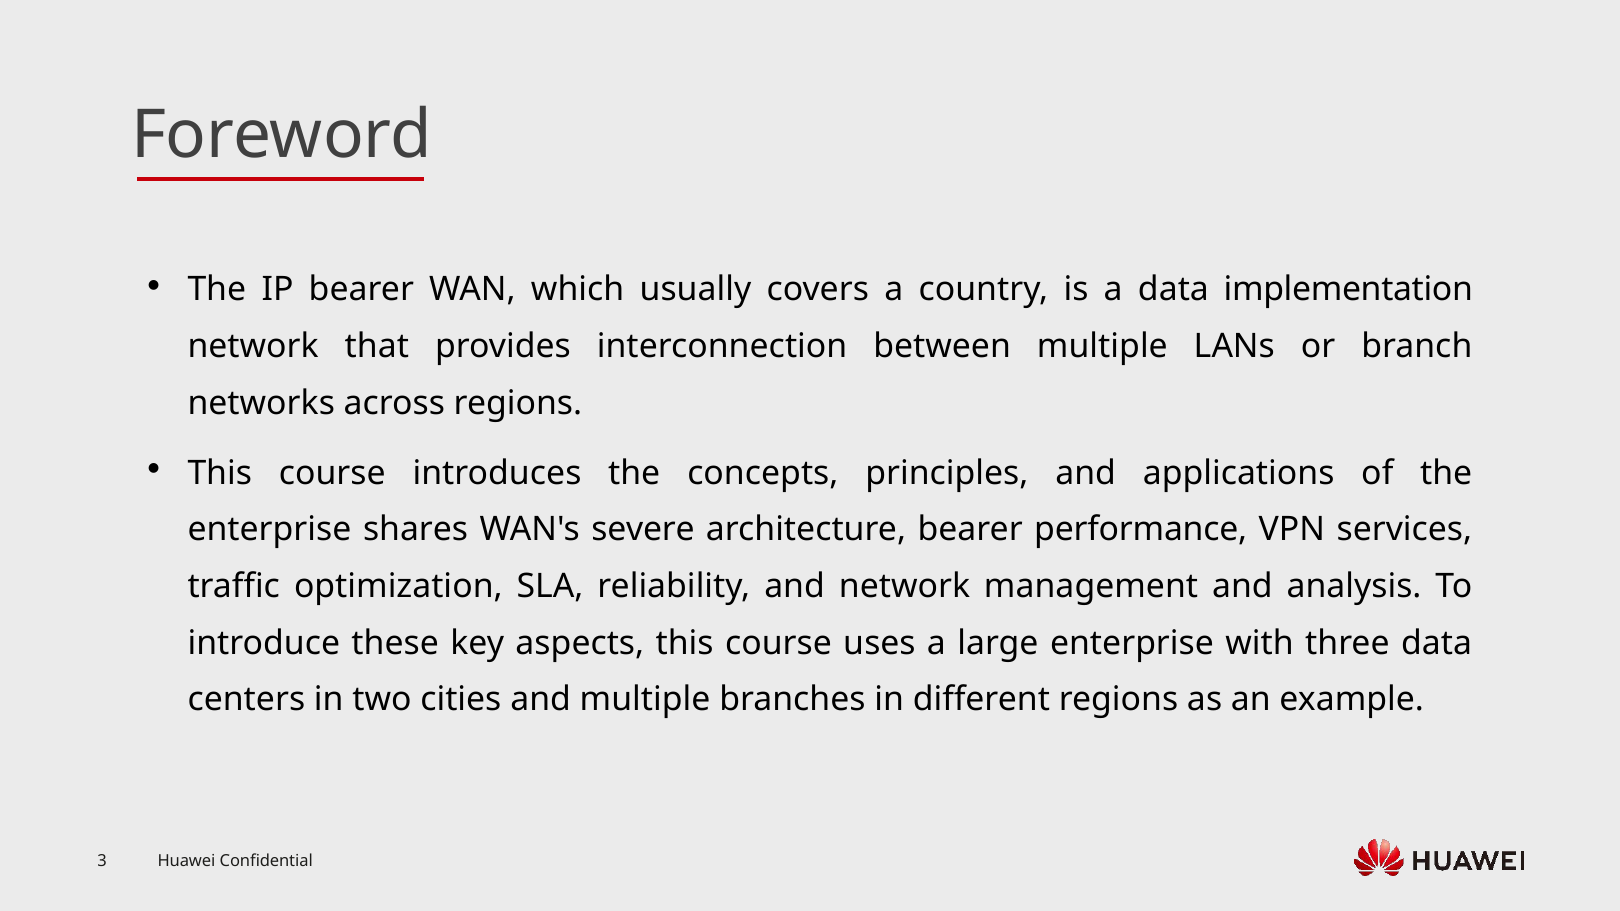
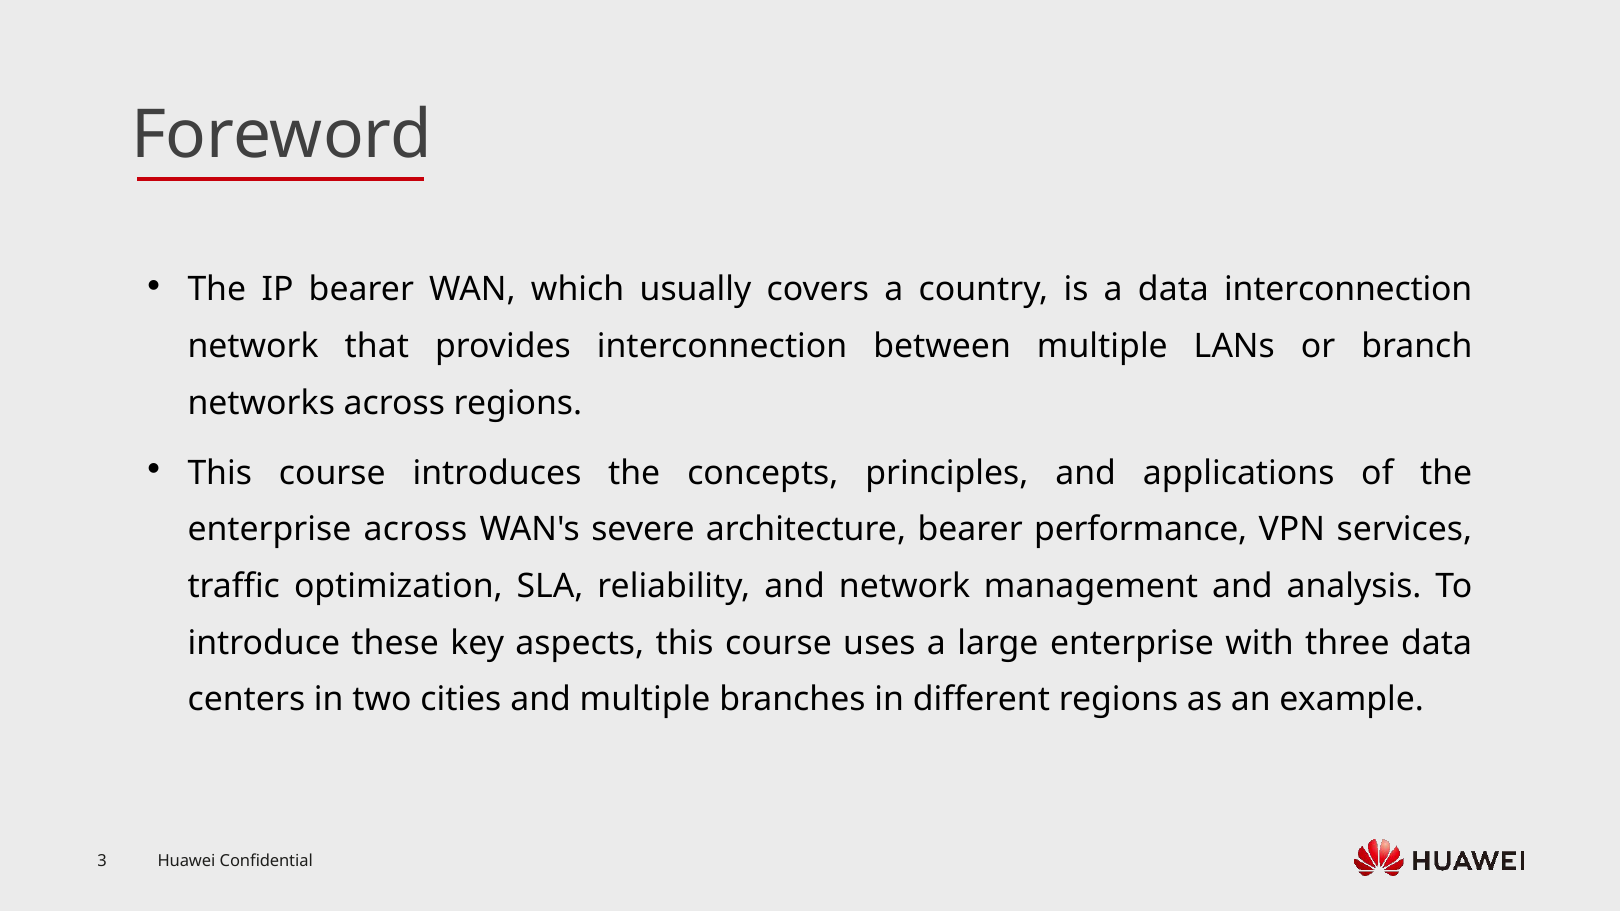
data implementation: implementation -> interconnection (1348, 290)
enterprise shares: shares -> across (415, 530)
